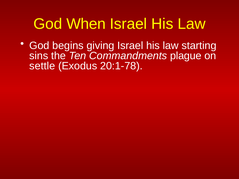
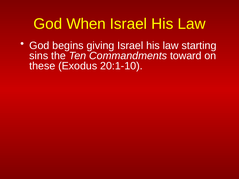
plague: plague -> toward (186, 56)
settle: settle -> these (42, 66)
20:1-78: 20:1-78 -> 20:1-10 (121, 66)
